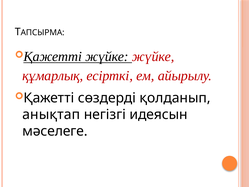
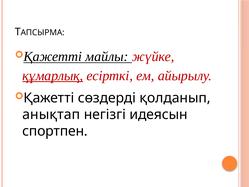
Қажетті жүйке: жүйке -> майлы (107, 57)
құмарлық underline: none -> present (53, 76)
мәселеге: мәселеге -> спортпен (55, 131)
